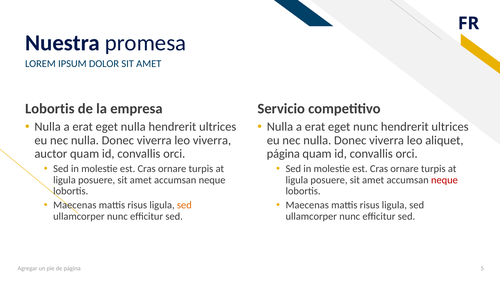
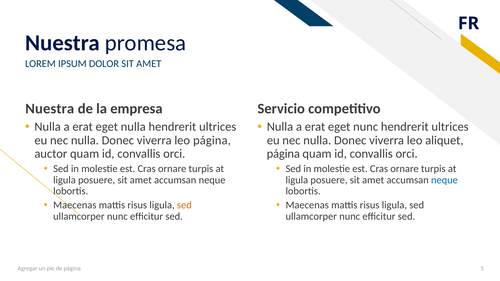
Lobortis: Lobortis -> Nuestra (50, 109)
leo viverra: viverra -> página (212, 140)
neque colour: red -> blue (444, 180)
